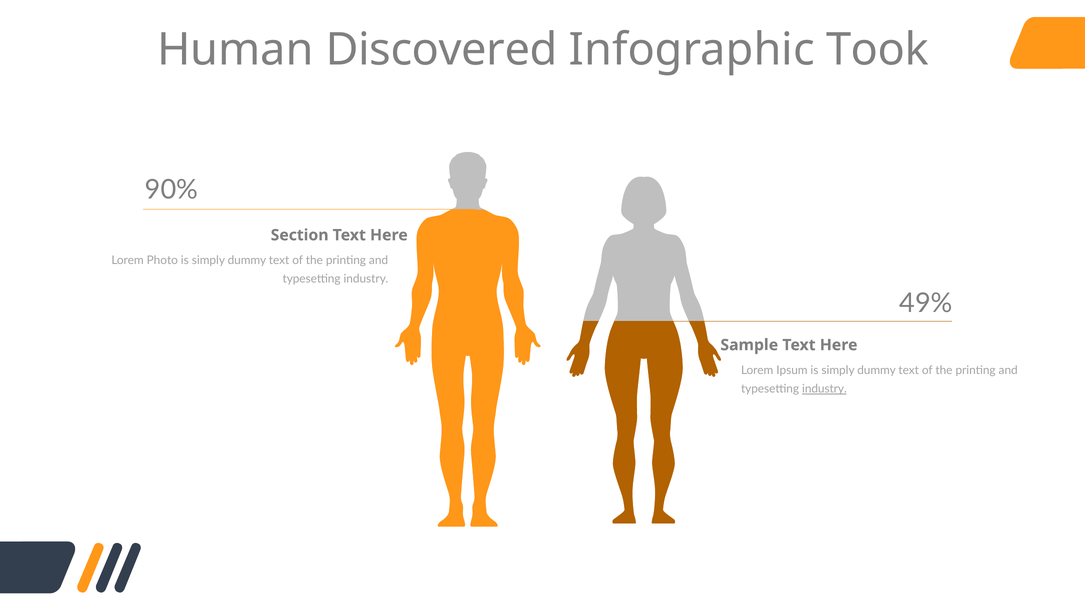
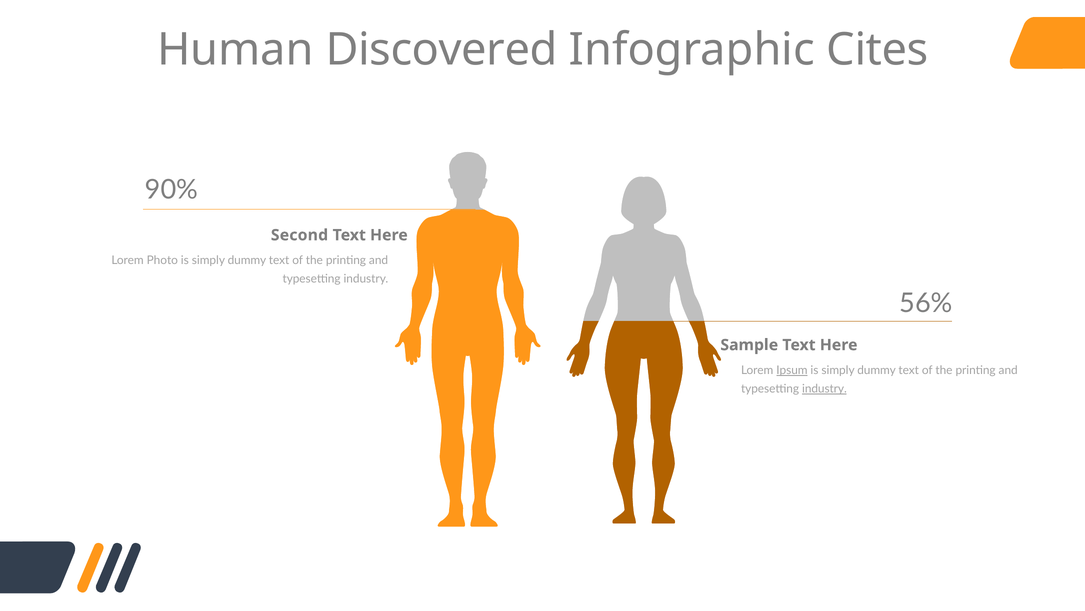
Took: Took -> Cites (877, 50)
Section: Section -> Second (299, 235)
49%: 49% -> 56% (926, 303)
Ipsum underline: none -> present (792, 370)
